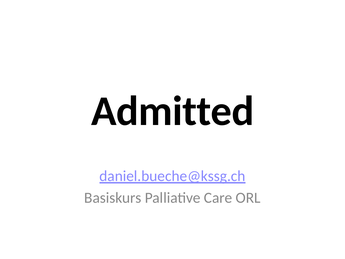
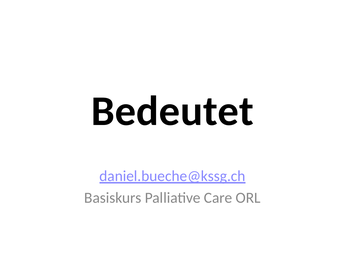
Admitted: Admitted -> Bedeutet (172, 111)
